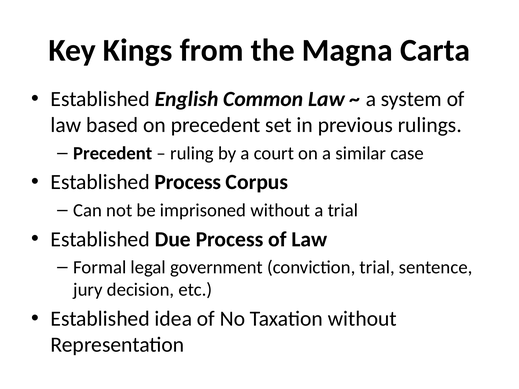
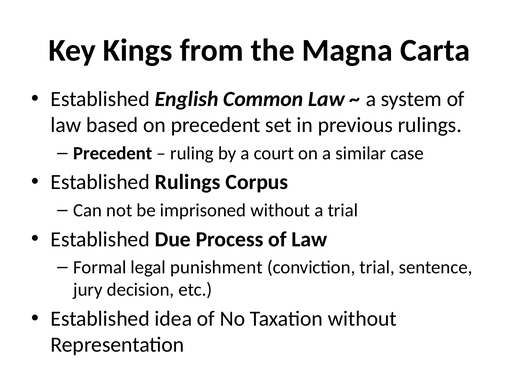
Established Process: Process -> Rulings (188, 182)
government: government -> punishment (216, 267)
